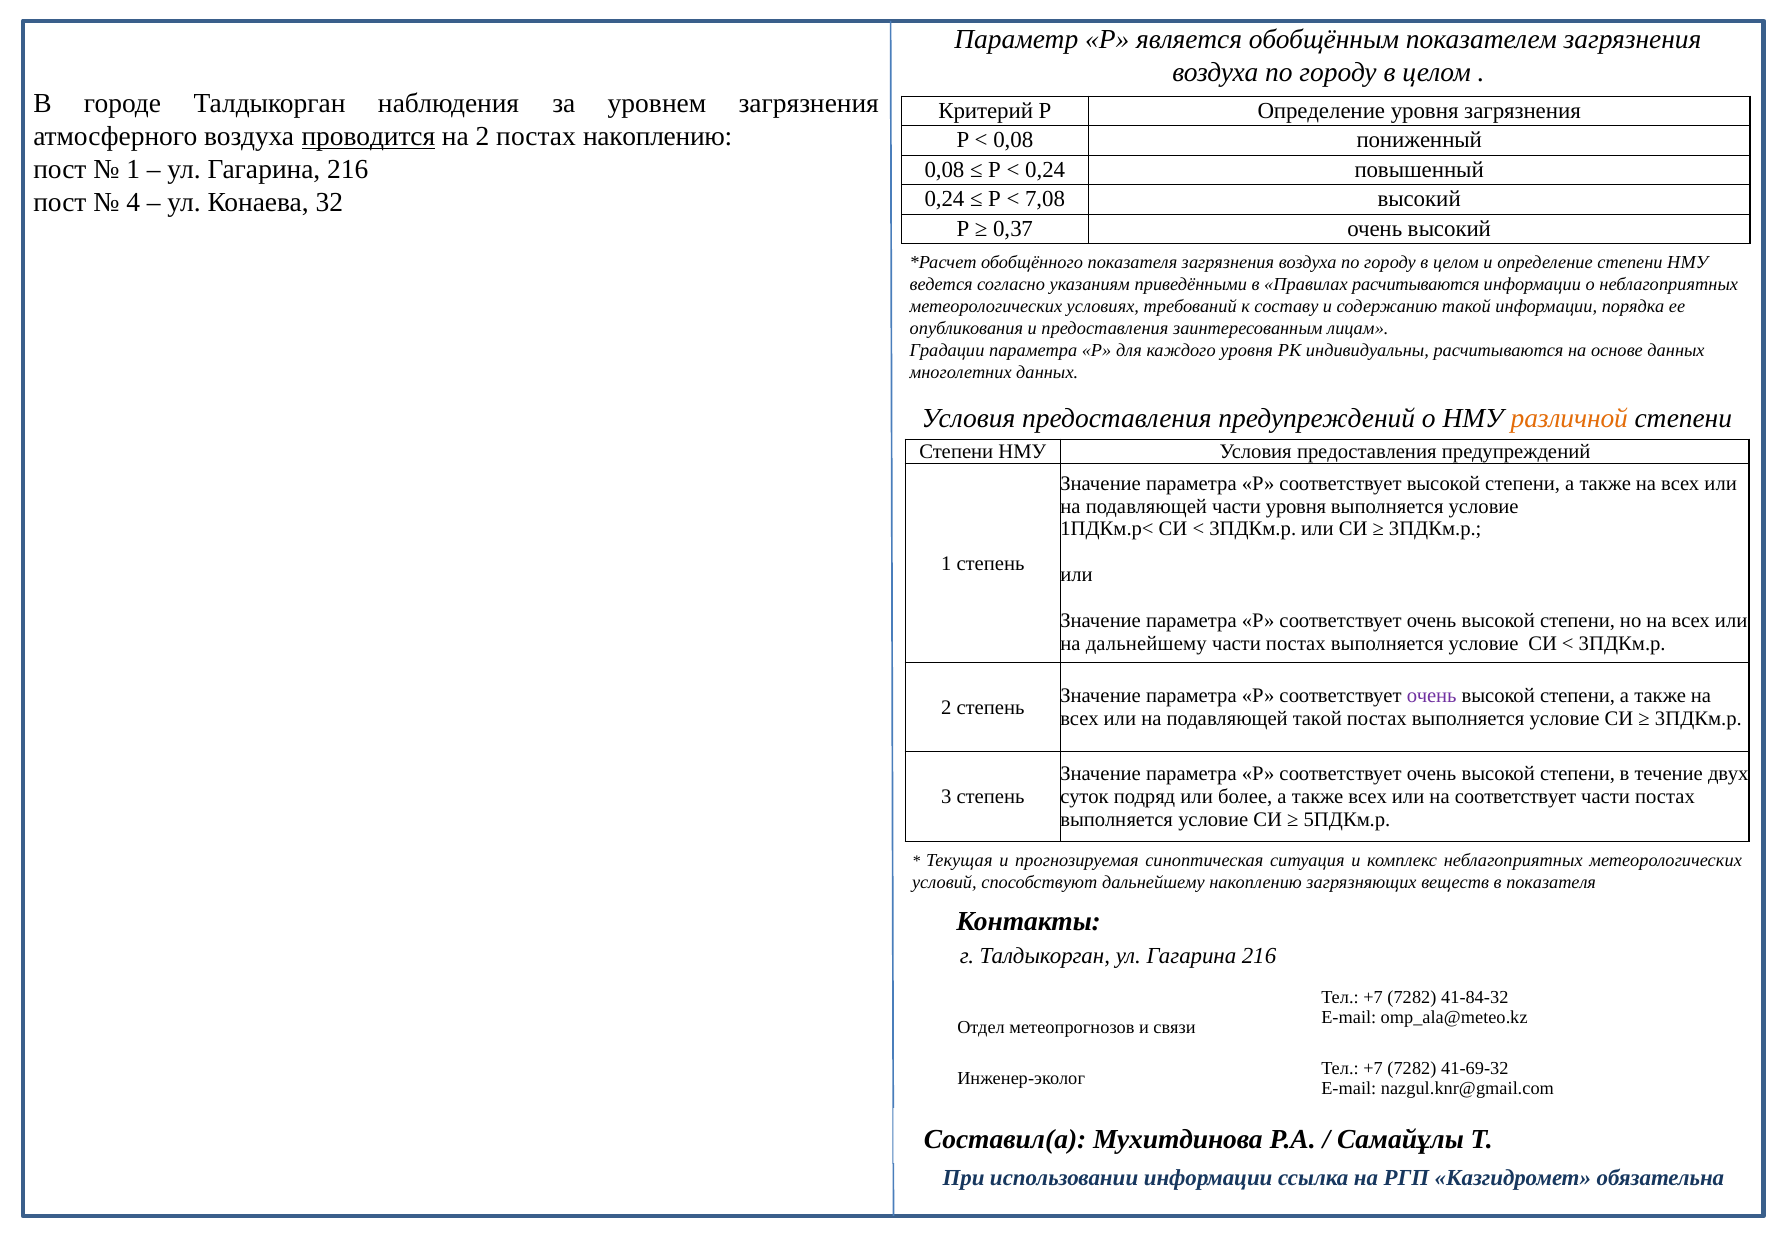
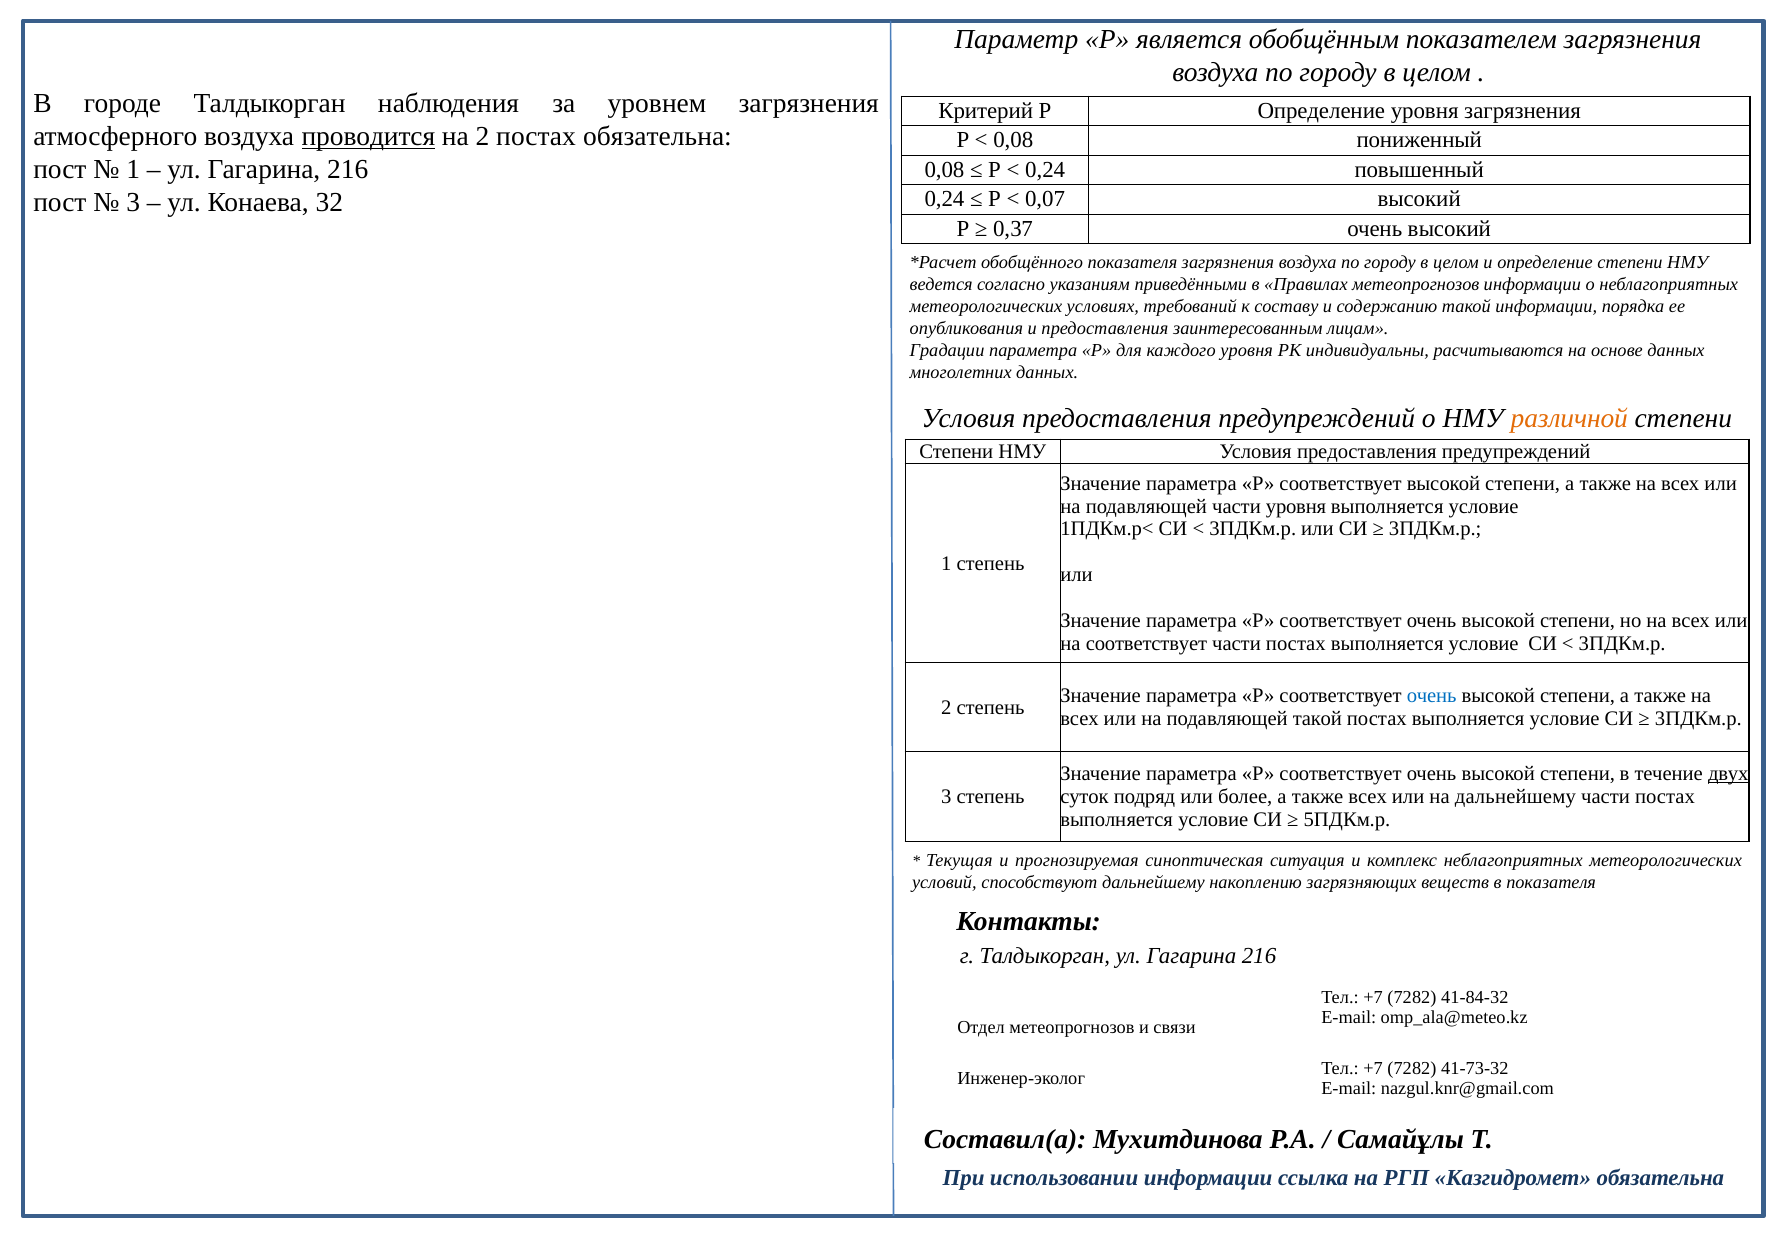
постах накоплению: накоплению -> обязательна (658, 137)
7,08: 7,08 -> 0,07 (1045, 199)
4: 4 -> 3 (133, 203)
Правилах расчитываются: расчитываются -> метеопрогнозов (1416, 284)
на дальнейшему: дальнейшему -> соответствует (1146, 643)
очень colour: purple -> blue (1432, 696)
двух underline: none -> present (1728, 774)
на соответствует: соответствует -> дальнейшему (1515, 797)
41-69-32: 41-69-32 -> 41-73-32 (1475, 1069)
